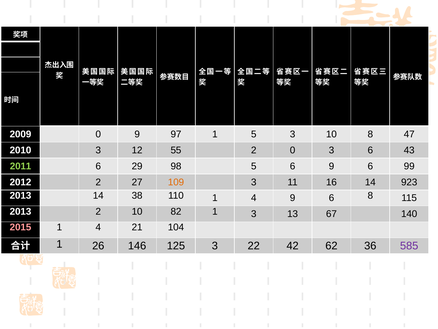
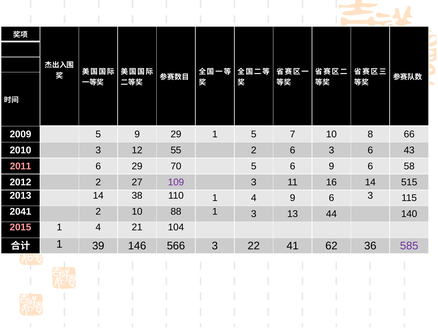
2009 0: 0 -> 5 (98, 134)
9 97: 97 -> 29 (176, 134)
5 3: 3 -> 7 (293, 134)
47: 47 -> 66 (409, 134)
2 0: 0 -> 6 (293, 150)
2011 colour: light green -> pink (21, 166)
98: 98 -> 70 (176, 166)
99: 99 -> 58 (409, 166)
109 colour: orange -> purple (176, 182)
923: 923 -> 515 (409, 182)
9 6 8: 8 -> 3 (370, 195)
2013: 2013 -> 2041 (21, 211)
82: 82 -> 88 (176, 211)
67: 67 -> 44 (331, 214)
26: 26 -> 39 (98, 246)
125: 125 -> 566 (176, 246)
42: 42 -> 41 (293, 246)
